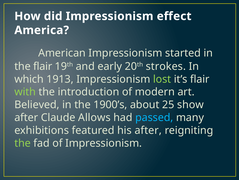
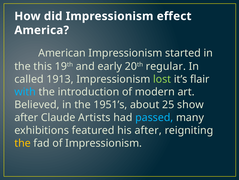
the flair: flair -> this (43, 66)
strokes: strokes -> regular (166, 66)
which: which -> called (29, 79)
with colour: light green -> light blue (25, 92)
1900’s: 1900’s -> 1951’s (110, 104)
Allows: Allows -> Artists (94, 117)
the colour: light green -> yellow (23, 143)
